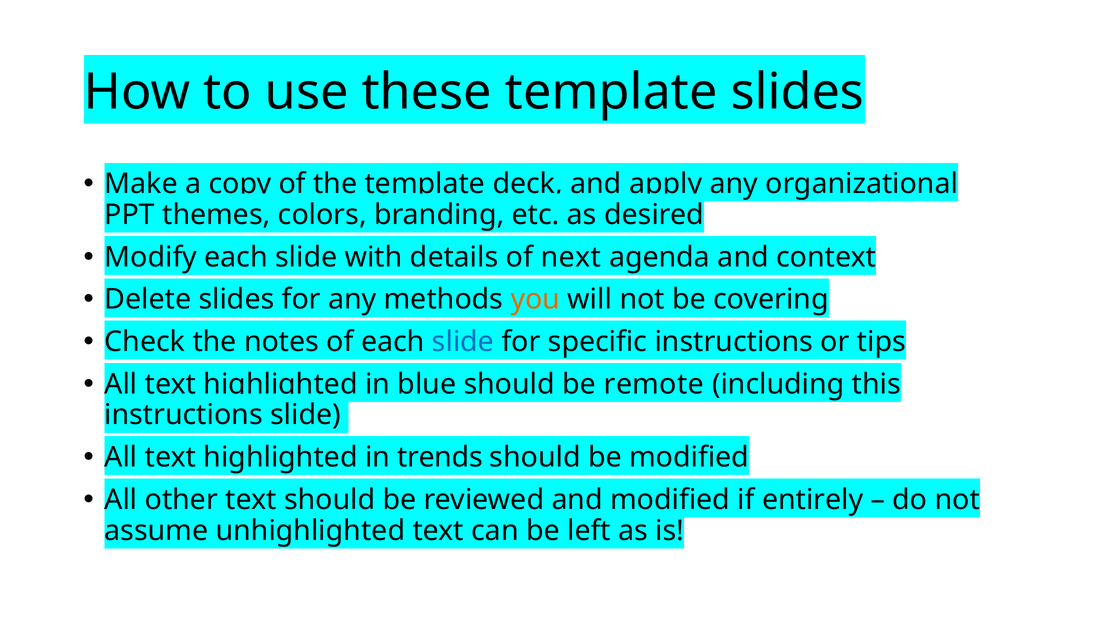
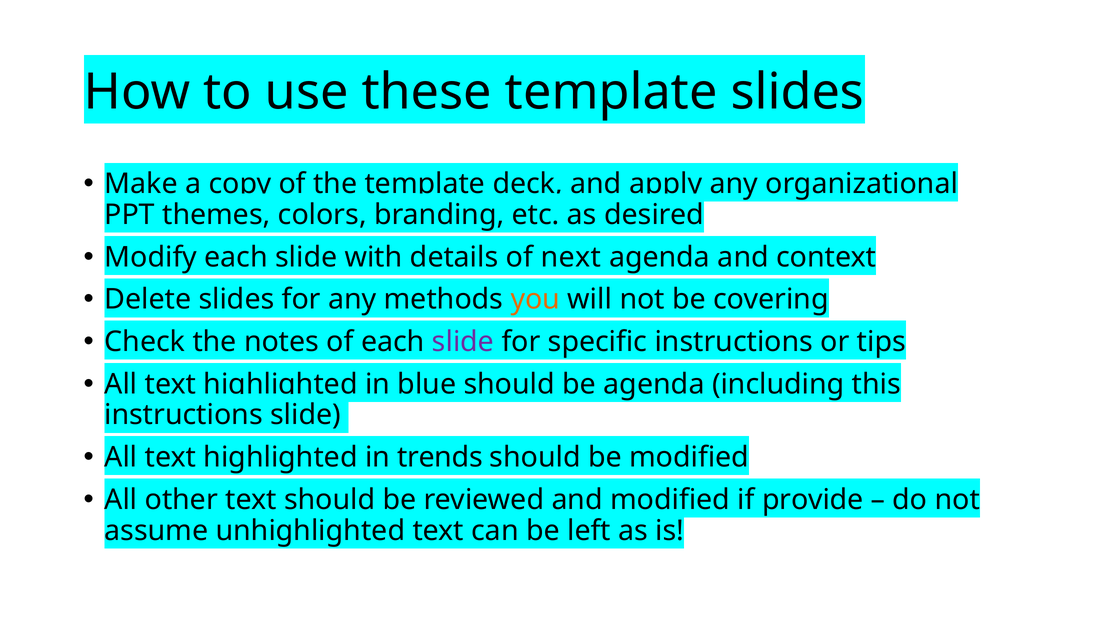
slide colour: blue -> purple (463, 342)
be remote: remote -> agenda (654, 384)
entirely: entirely -> provide (813, 500)
